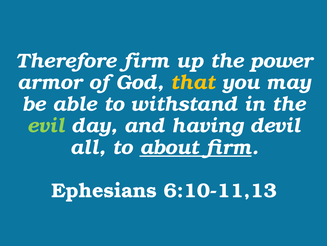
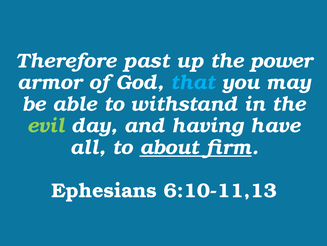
Therefore firm: firm -> past (146, 61)
that colour: yellow -> light blue (193, 82)
devil: devil -> have (275, 125)
